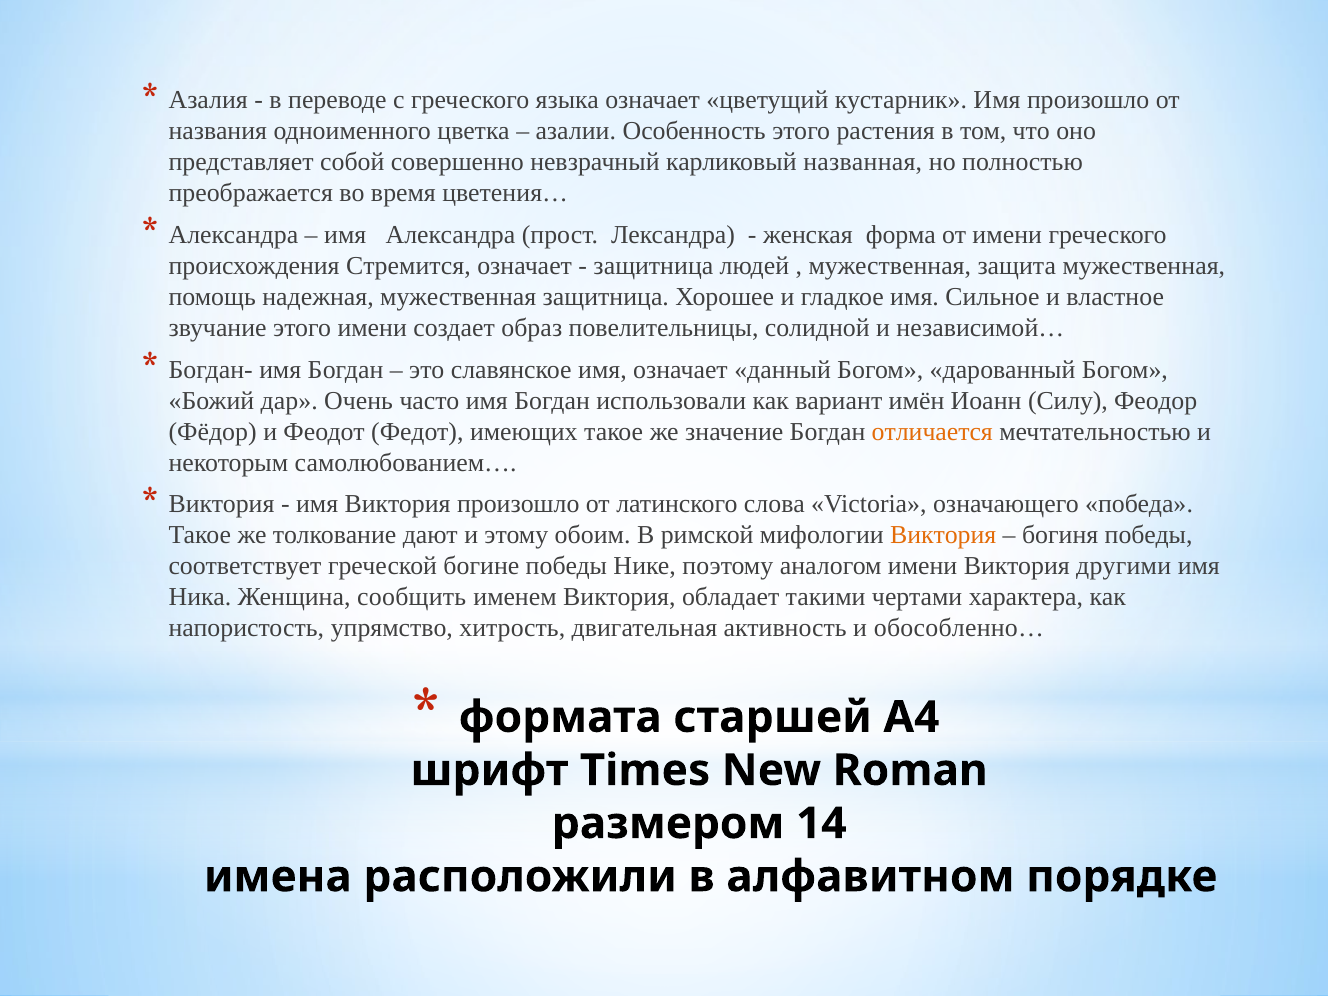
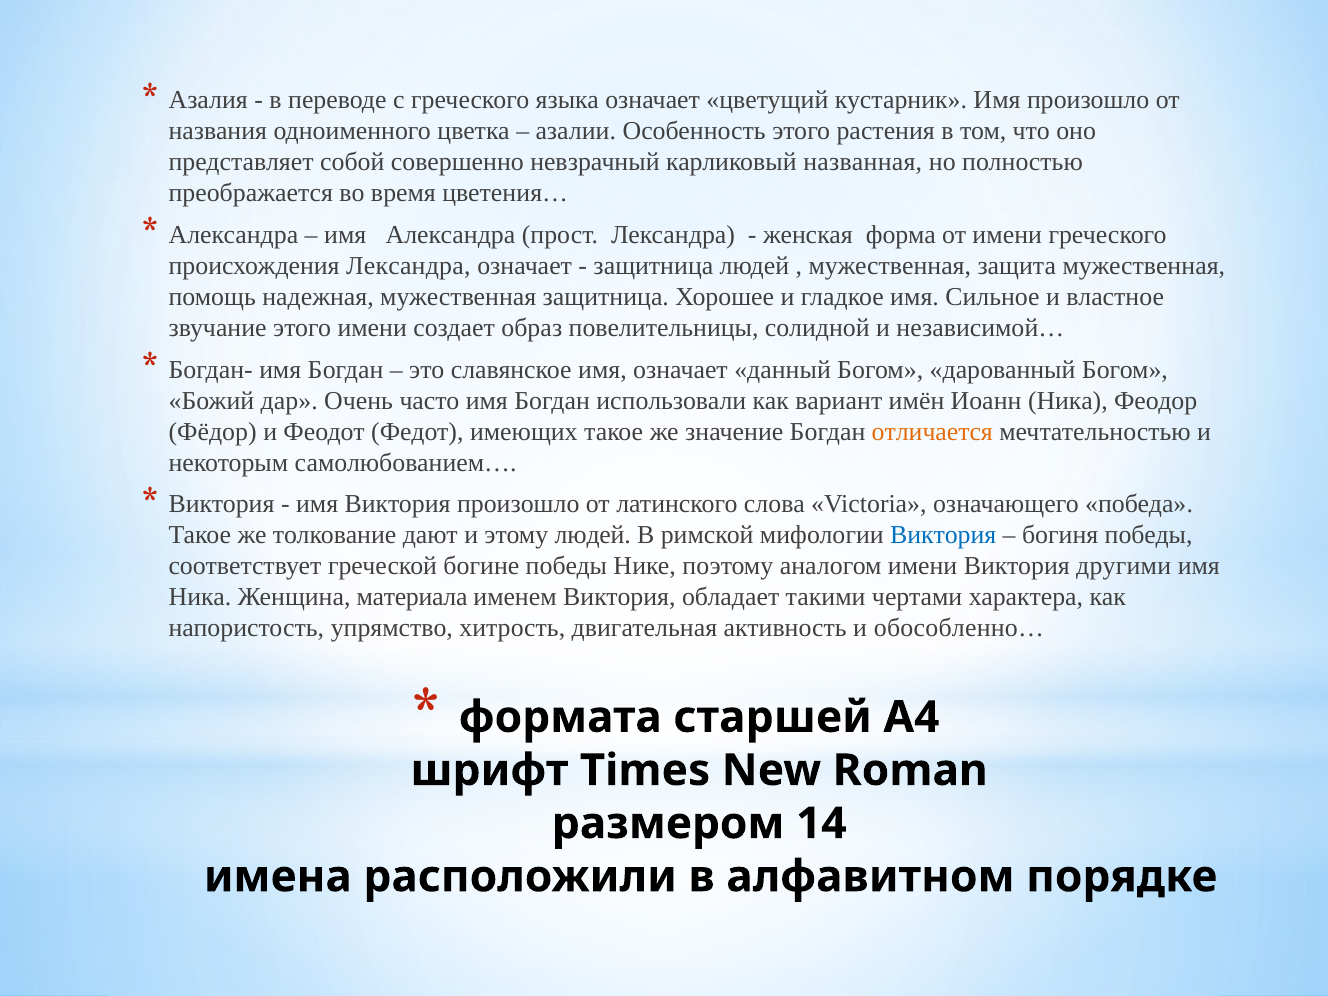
происхождения Стремится: Стремится -> Лександра (408, 266)
Иоанн Силу: Силу -> Ника (1068, 401)
этому обоим: обоим -> людей (593, 535)
Виктория colour: orange -> blue (943, 535)
сообщить: сообщить -> материала (412, 597)
